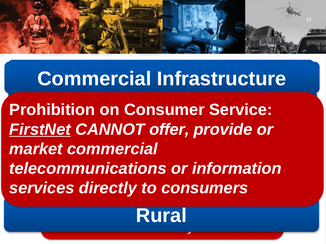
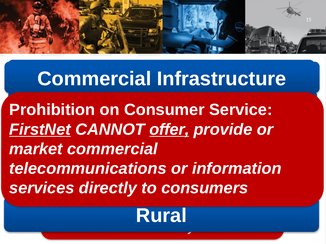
offer underline: none -> present (169, 130)
